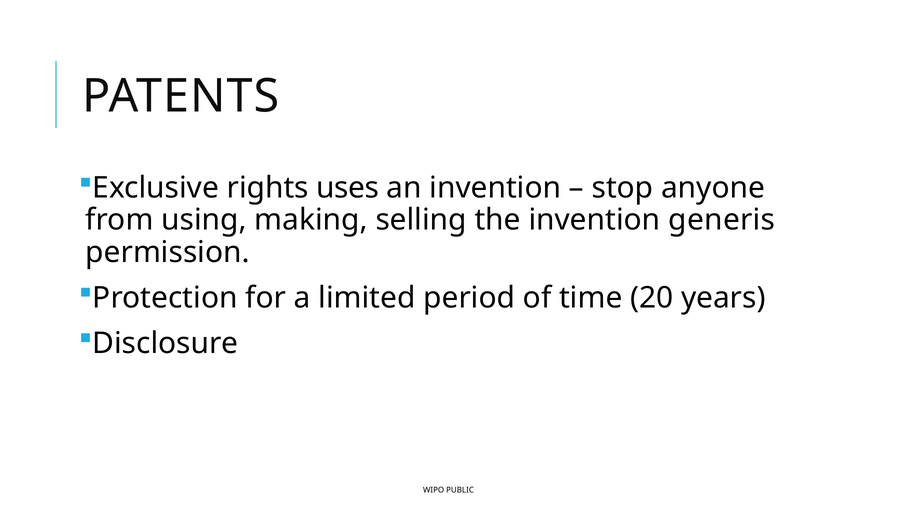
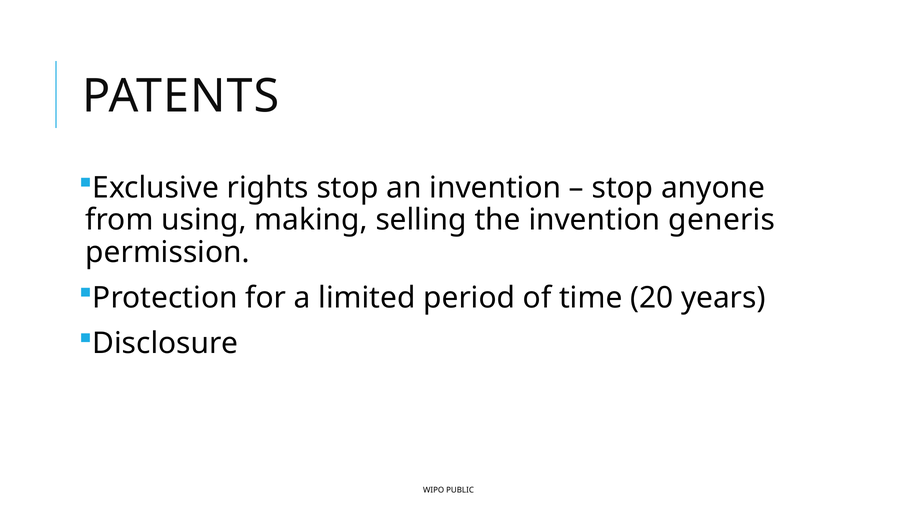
rights uses: uses -> stop (347, 188)
